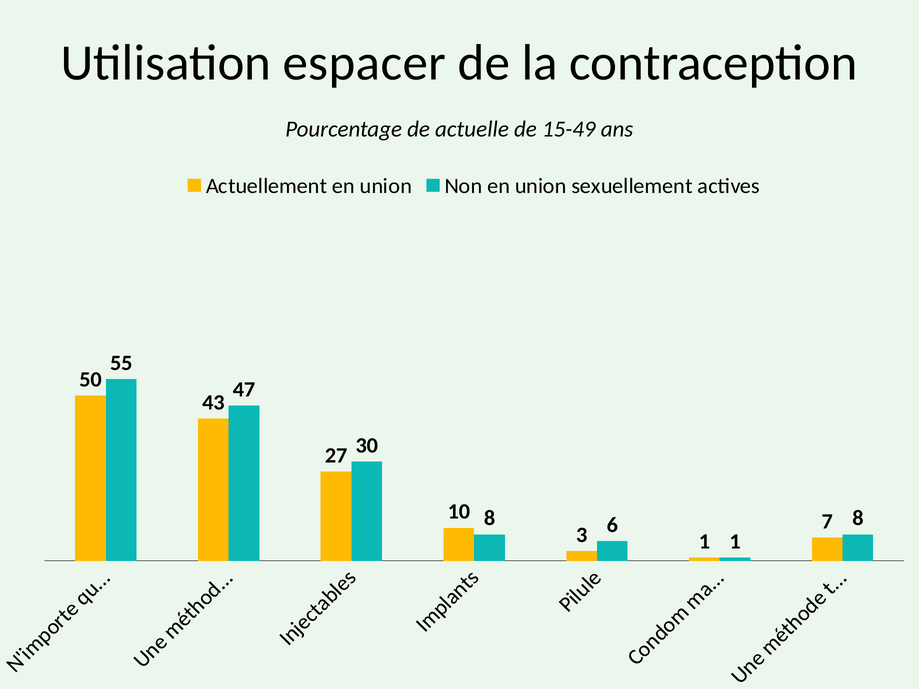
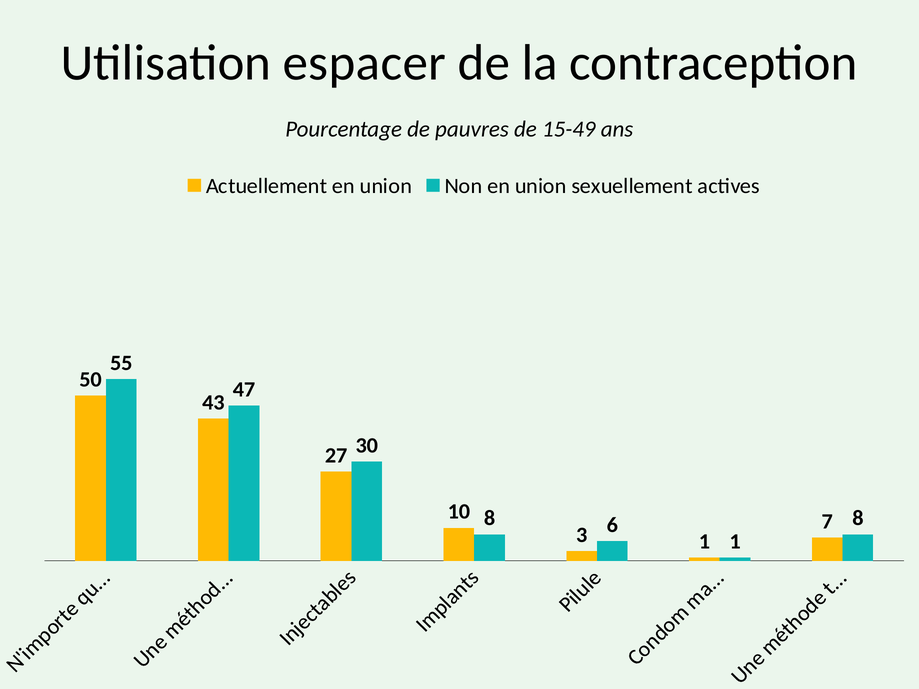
actuelle: actuelle -> pauvres (472, 129)
